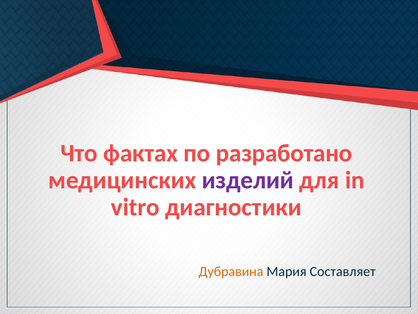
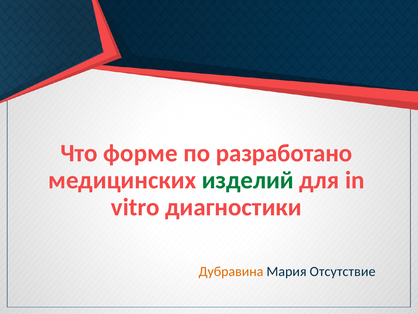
фактах: фактах -> форме (141, 153)
изделий colour: purple -> green (248, 180)
Составляет: Составляет -> Отсутствие (343, 271)
